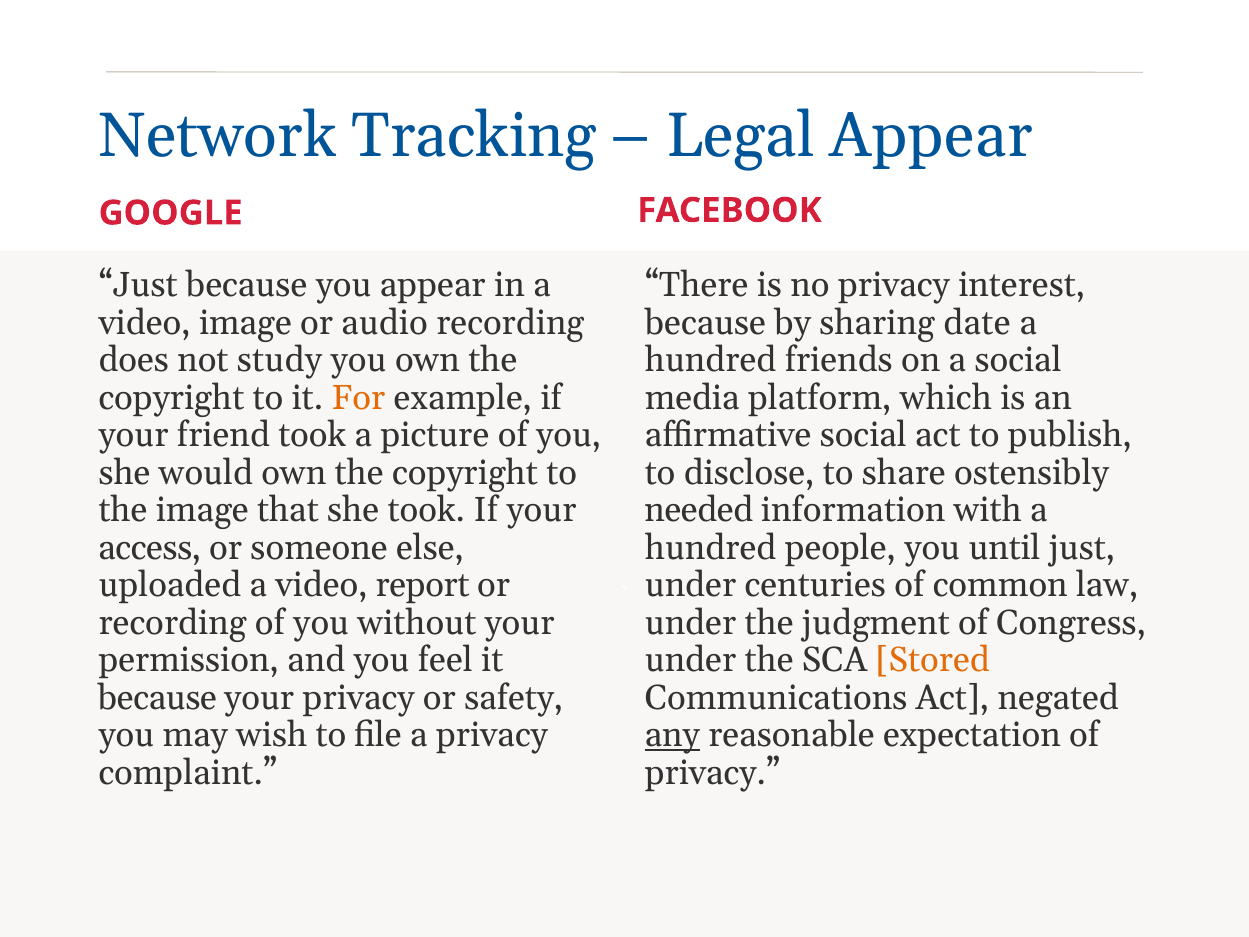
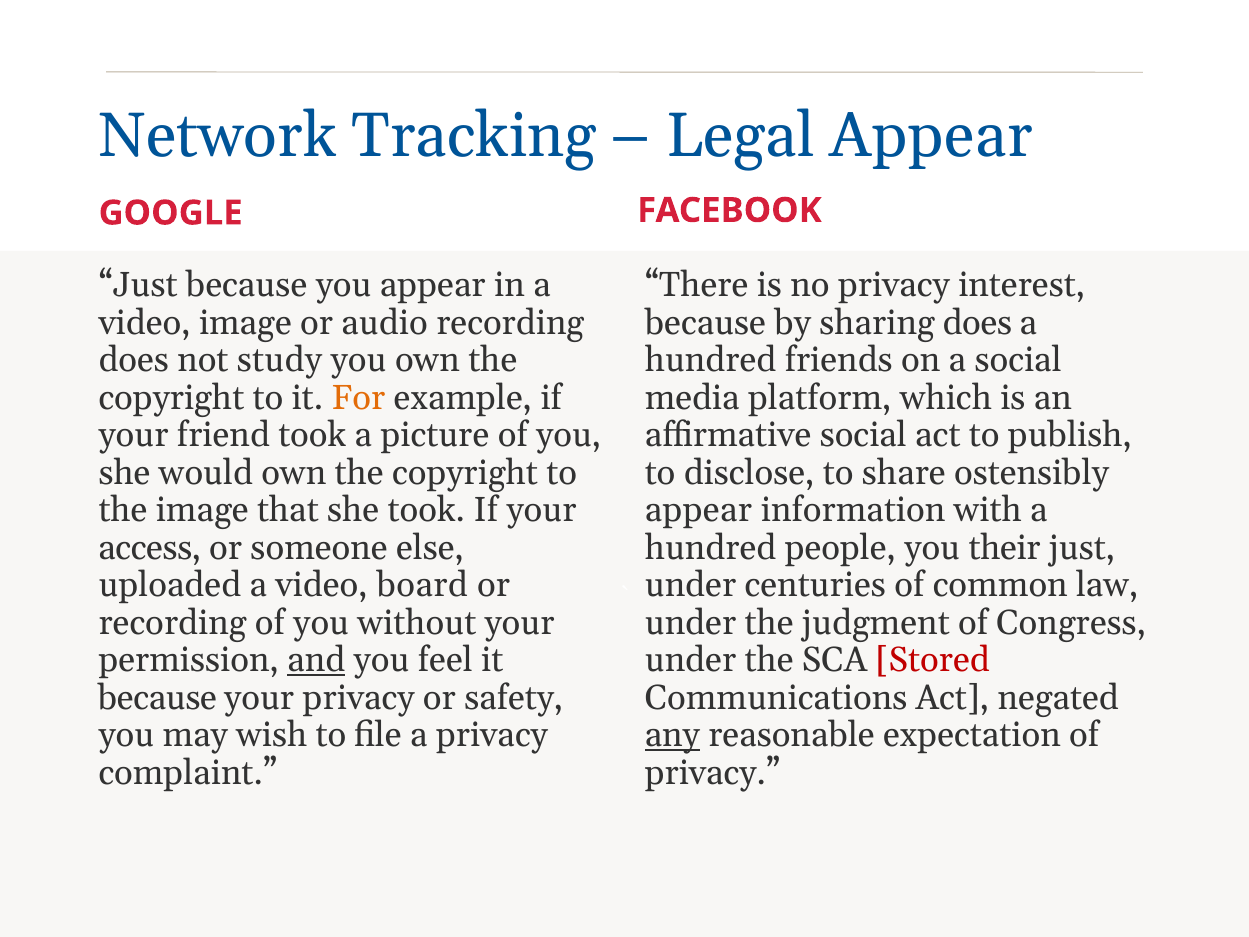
sharing date: date -> does (977, 323)
needed: needed -> appear (698, 510)
until: until -> their (1005, 548)
report: report -> board (422, 585)
and underline: none -> present (316, 660)
Stored colour: orange -> red (933, 660)
